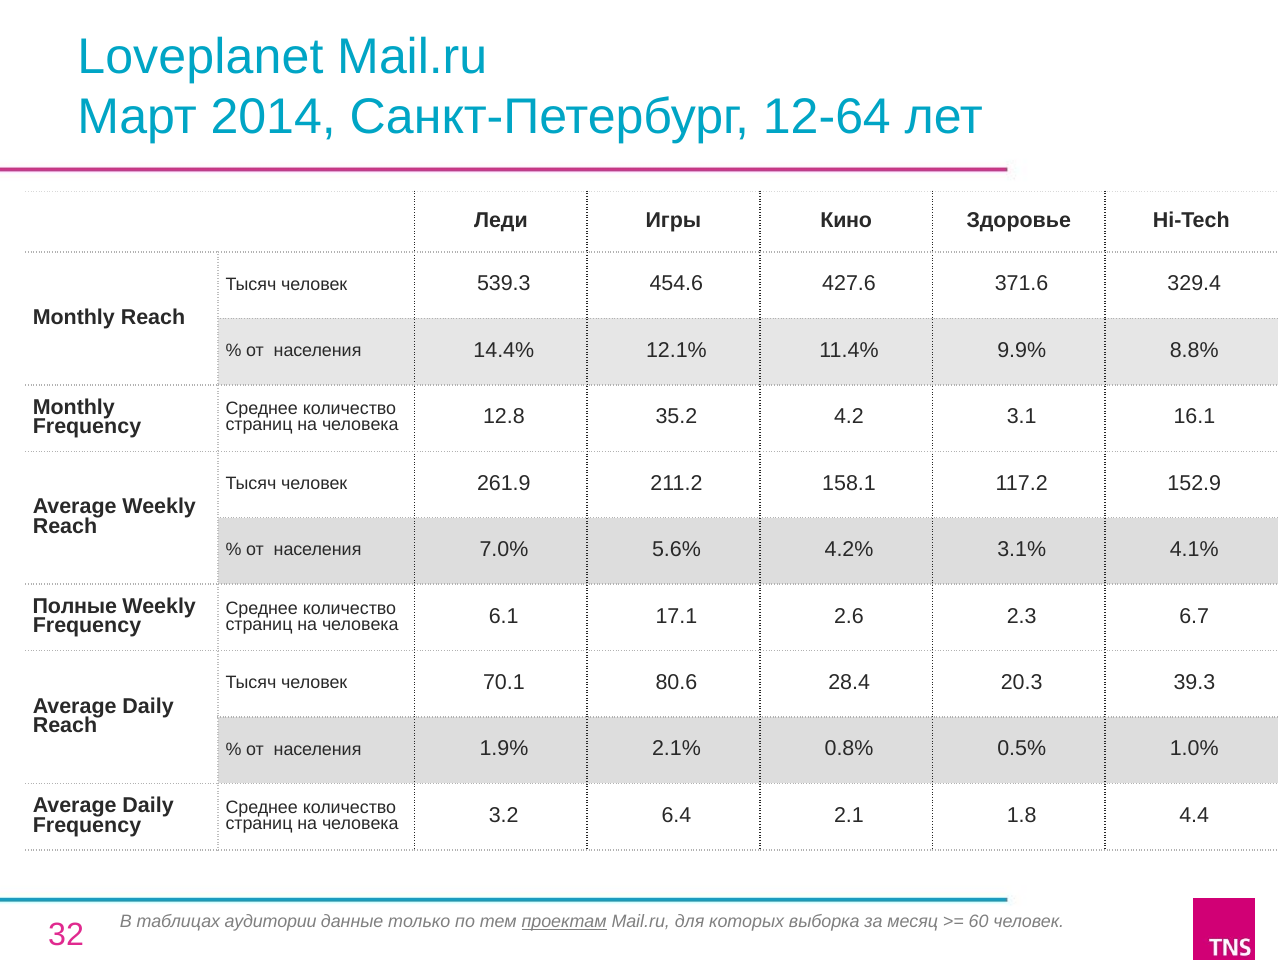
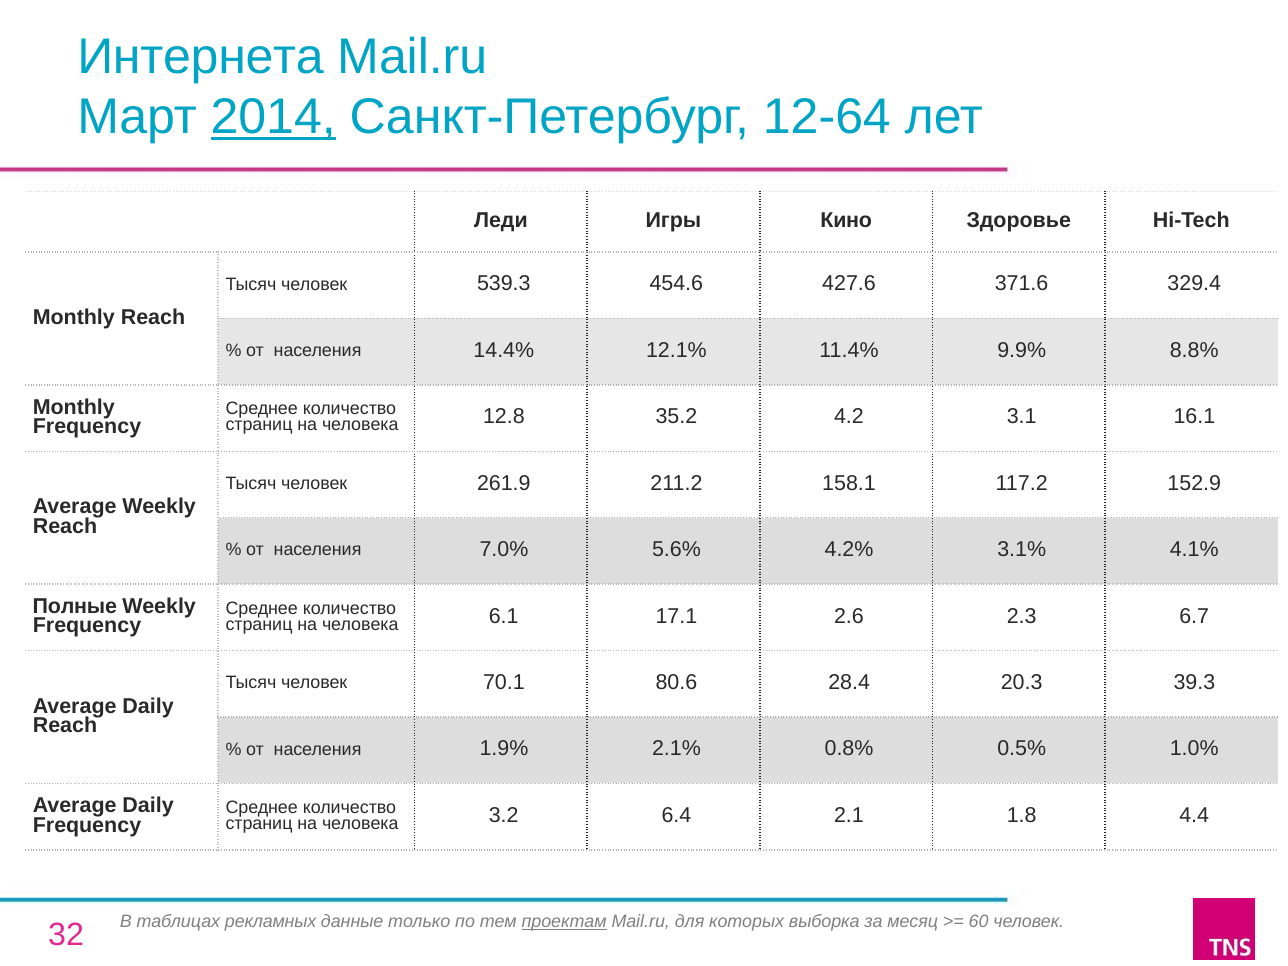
Loveplanet: Loveplanet -> Интернета (201, 57)
2014 underline: none -> present (273, 117)
аудитории: аудитории -> рекламных (271, 922)
